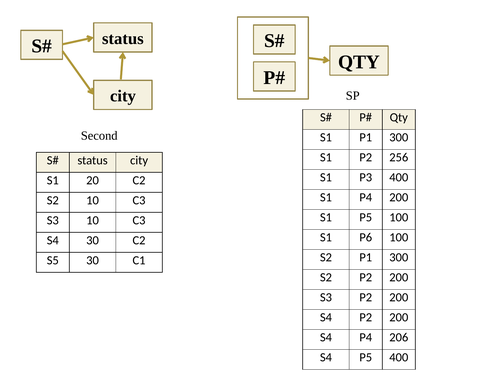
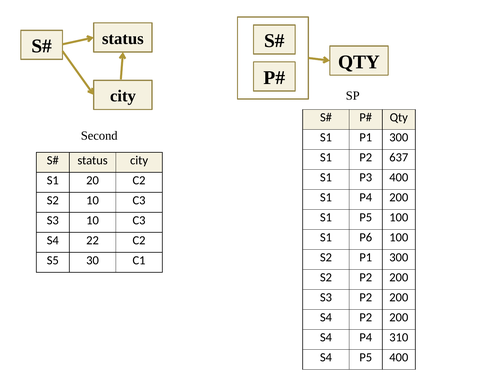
256: 256 -> 637 (399, 157)
S4 30: 30 -> 22 (93, 240)
206: 206 -> 310 (399, 337)
